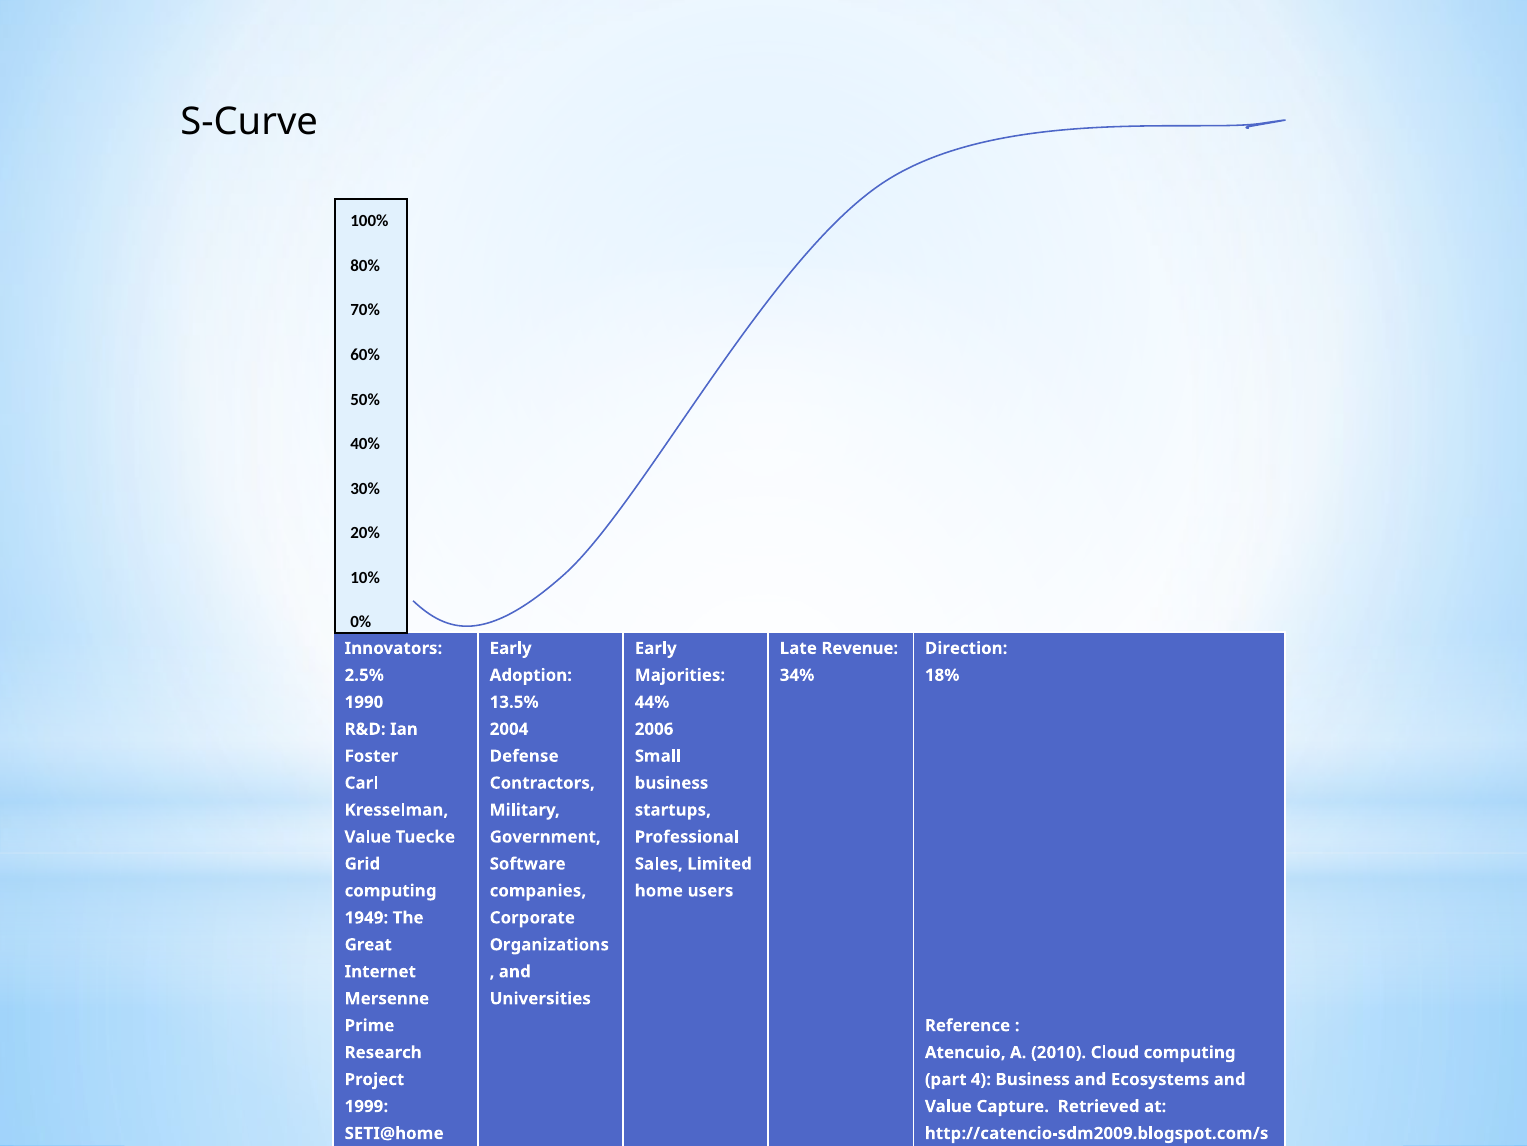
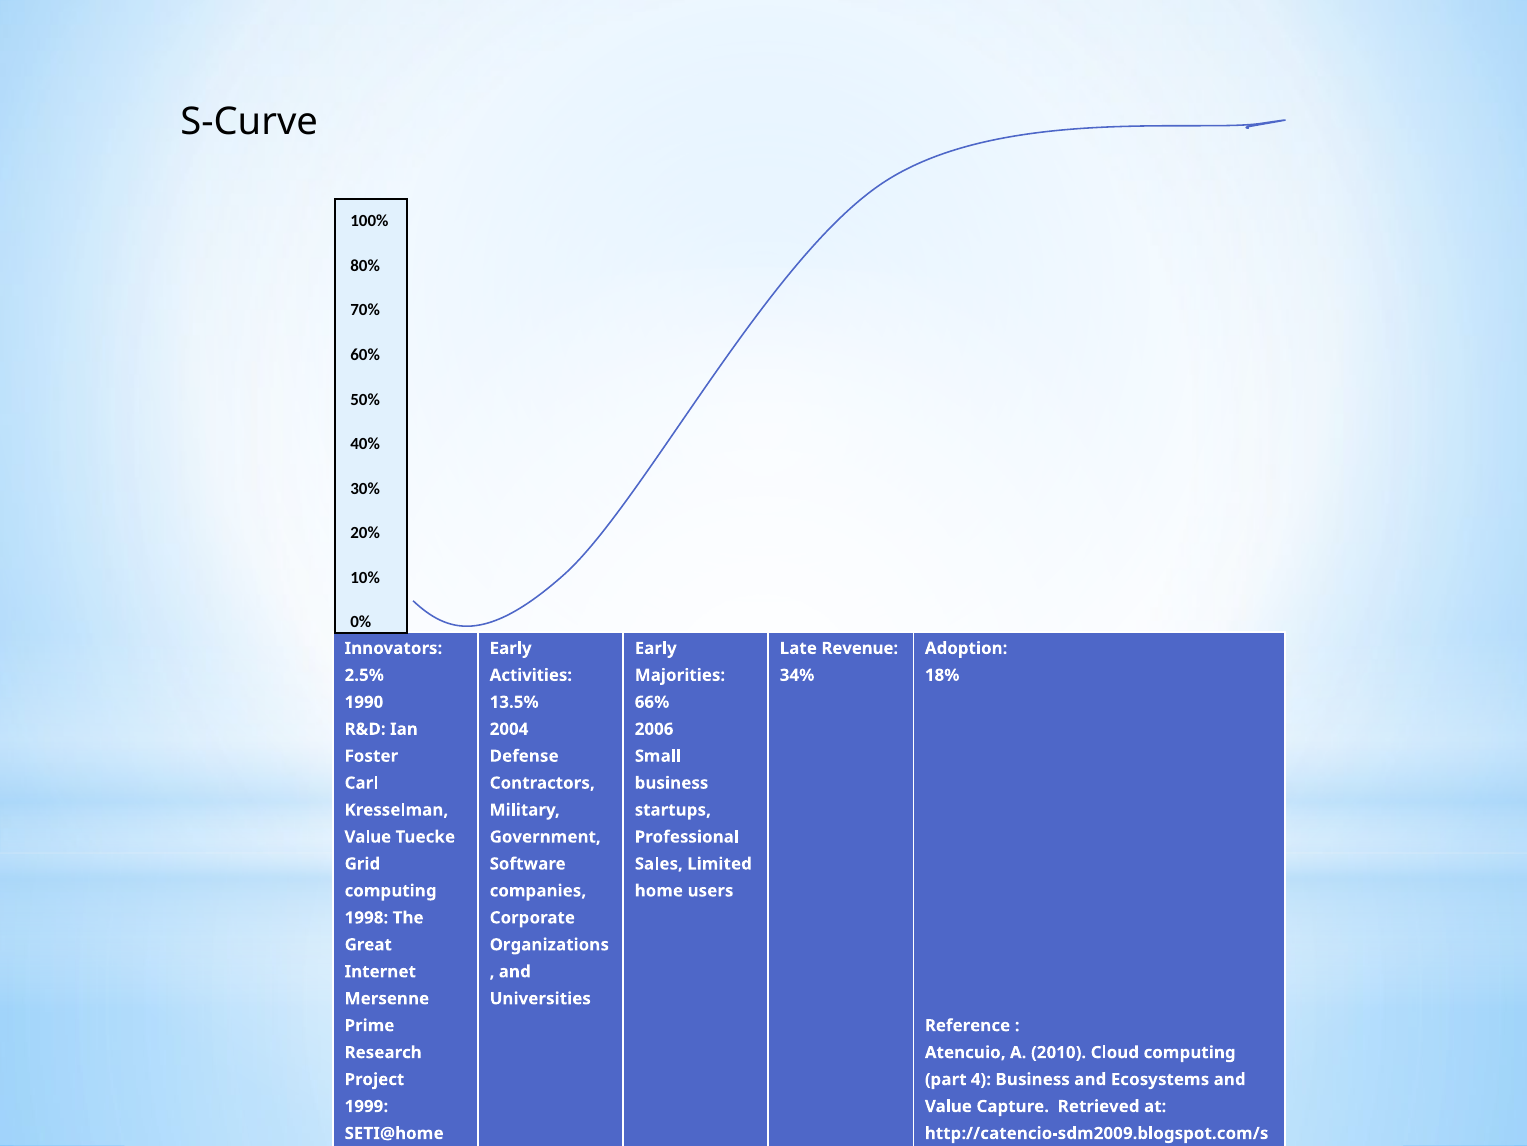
Direction: Direction -> Adoption (966, 648)
Adoption: Adoption -> Activities (531, 675)
44%: 44% -> 66% (652, 702)
1949: 1949 -> 1998 (366, 917)
